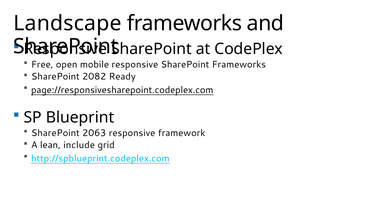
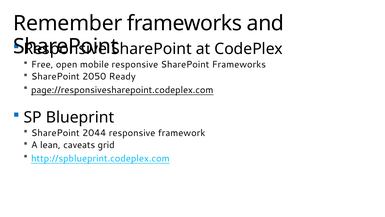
Landscape: Landscape -> Remember (68, 23)
2082: 2082 -> 2050 (94, 76)
2063: 2063 -> 2044 (94, 133)
include: include -> caveats (79, 145)
